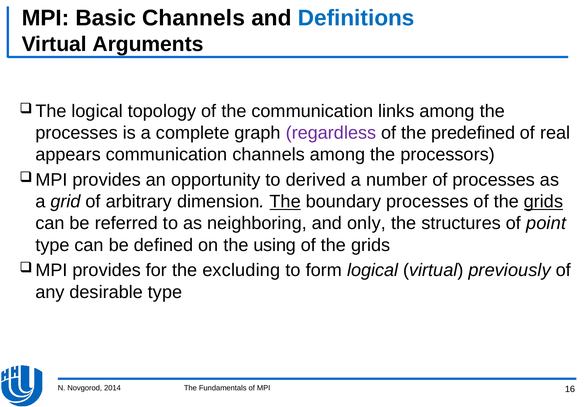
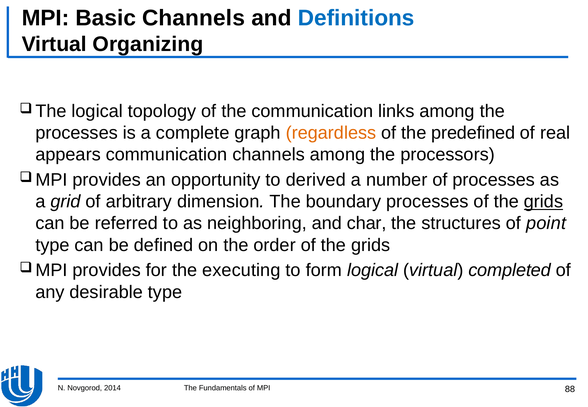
Arguments: Arguments -> Organizing (148, 44)
regardless colour: purple -> orange (331, 133)
The underline: present -> none (285, 202)
only: only -> char (367, 223)
using: using -> order (275, 245)
excluding: excluding -> executing (241, 270)
previously: previously -> completed (510, 270)
16: 16 -> 88 (570, 389)
